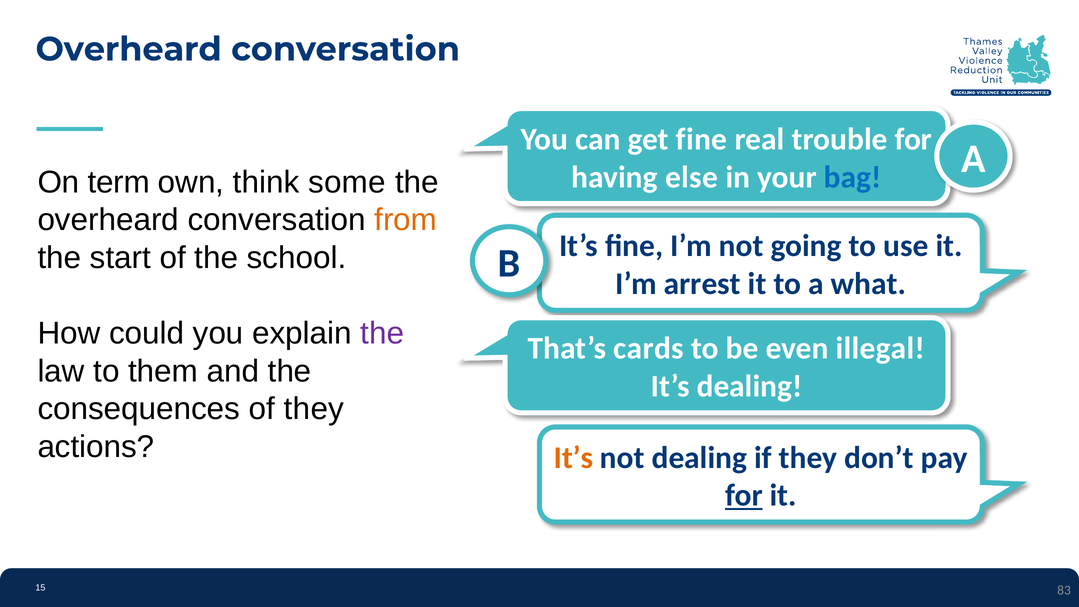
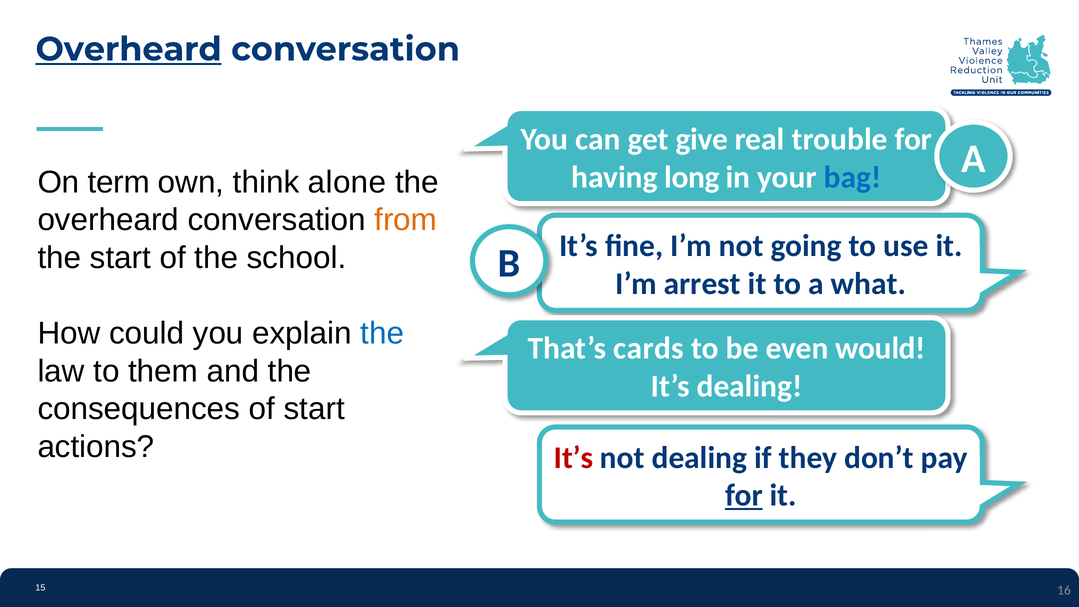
Overheard underline: none -> present (129, 49)
get fine: fine -> give (702, 139)
else: else -> long (692, 177)
some: some -> alone (347, 182)
the colour: purple -> blue (382, 333)
illegal: illegal -> would (880, 349)
of they: they -> start (314, 409)
It’s colour: orange -> red (574, 458)
83: 83 -> 16 (1064, 590)
